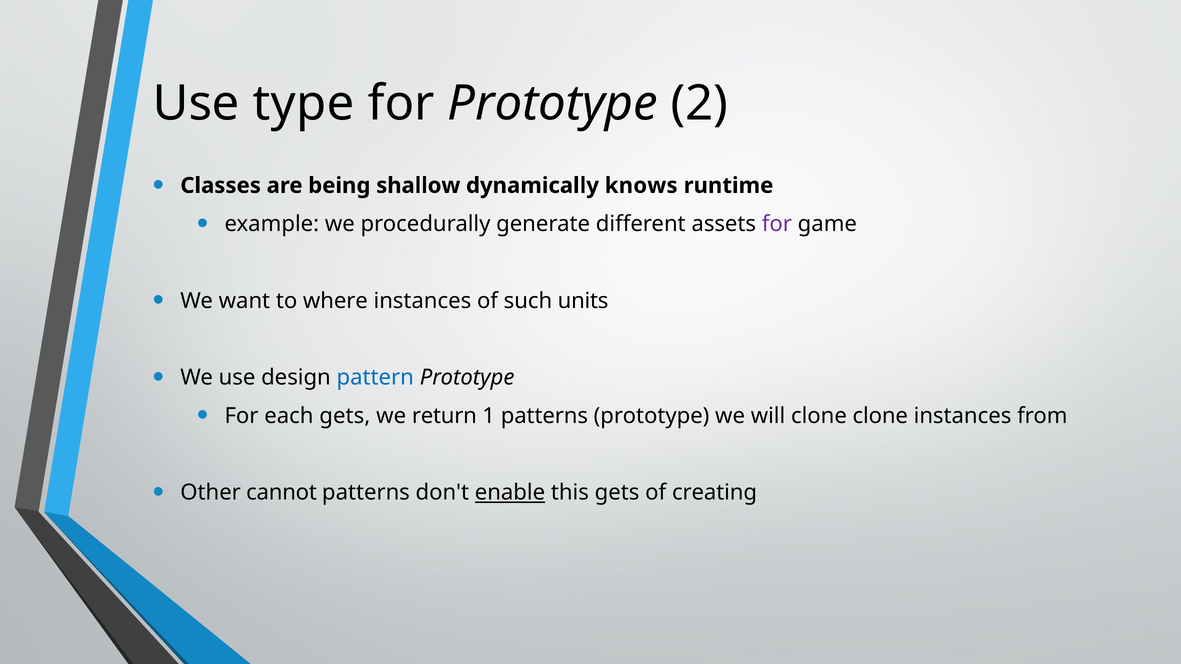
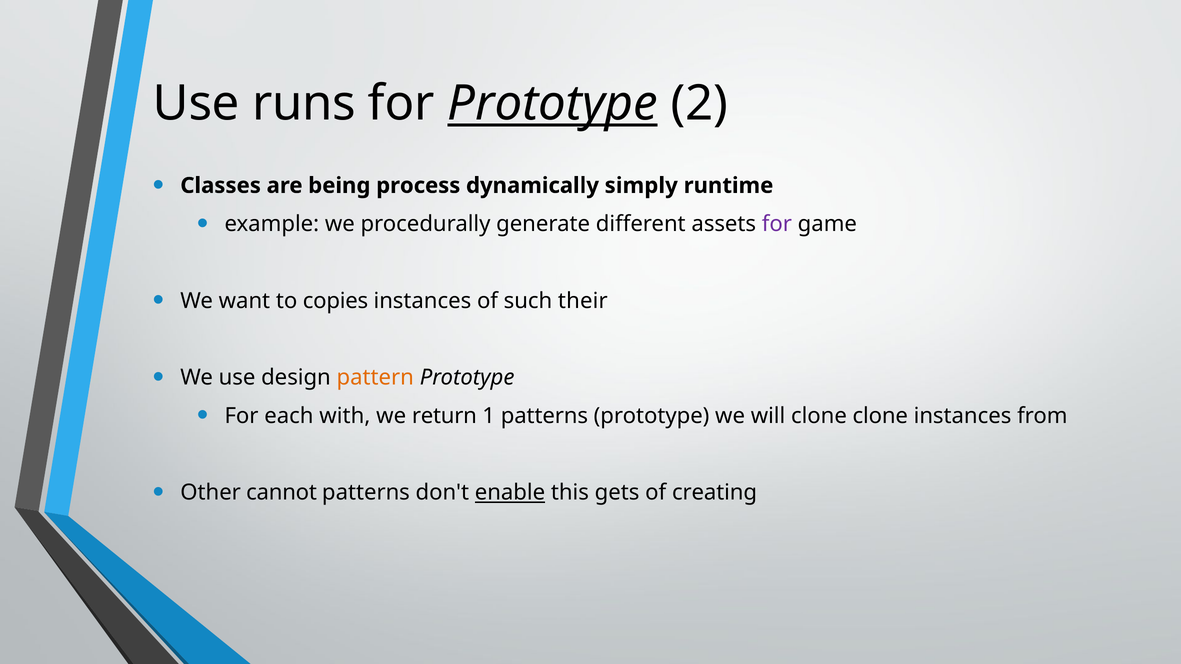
type: type -> runs (304, 104)
Prototype underline: none -> present (553, 104)
shallow: shallow -> process (418, 186)
knows: knows -> simply (641, 186)
where: where -> copies (335, 301)
units: units -> their (583, 301)
pattern colour: blue -> orange (375, 378)
each gets: gets -> with (345, 416)
